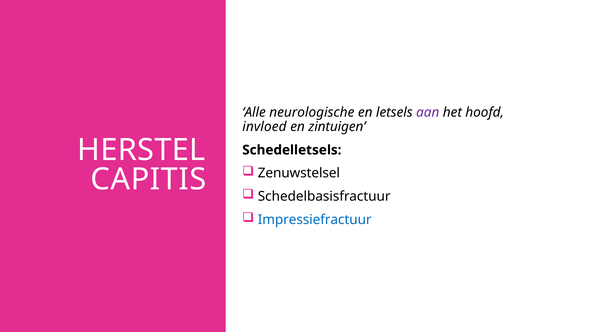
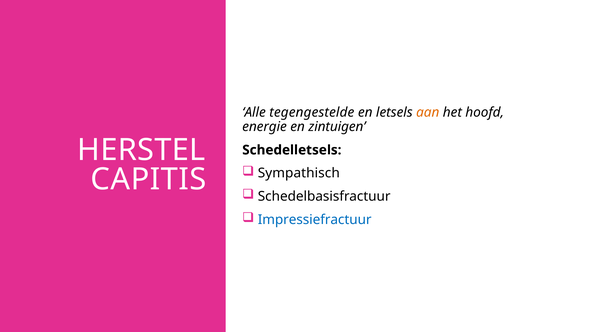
neurologische: neurologische -> tegengestelde (312, 112)
aan colour: purple -> orange (428, 112)
invloed: invloed -> energie (265, 127)
Zenuwstelsel: Zenuwstelsel -> Sympathisch (299, 173)
